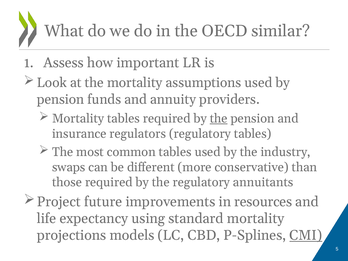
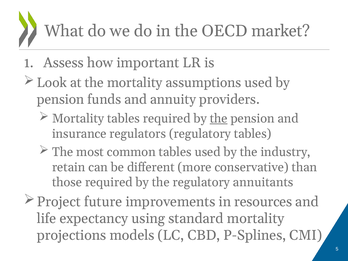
similar: similar -> market (281, 31)
swaps: swaps -> retain (69, 167)
CMI underline: present -> none (306, 235)
